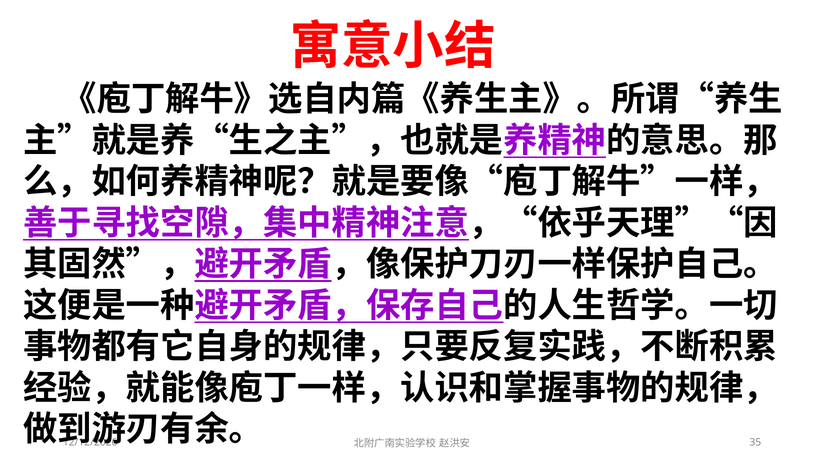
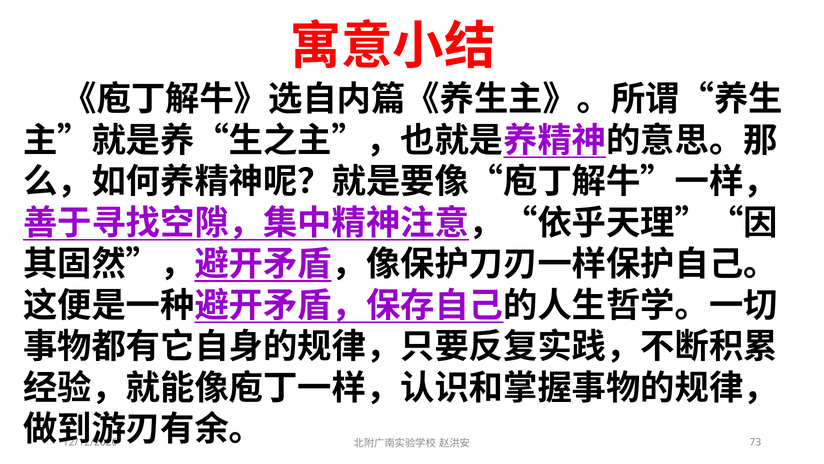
35: 35 -> 73 (755, 442)
